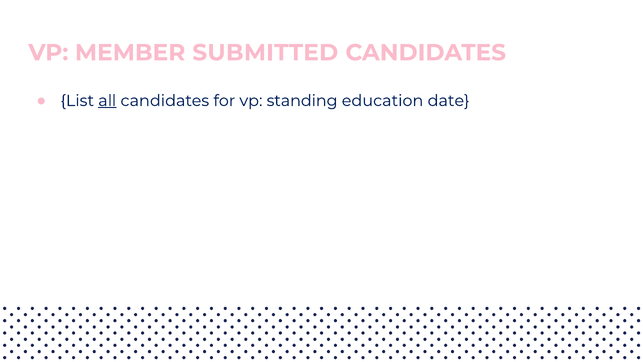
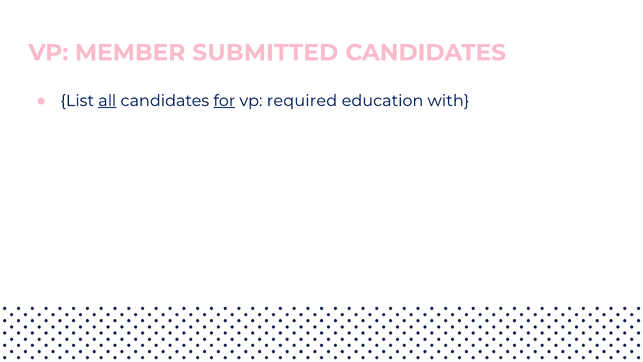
for underline: none -> present (224, 101)
standing: standing -> required (302, 101)
date: date -> with (448, 101)
